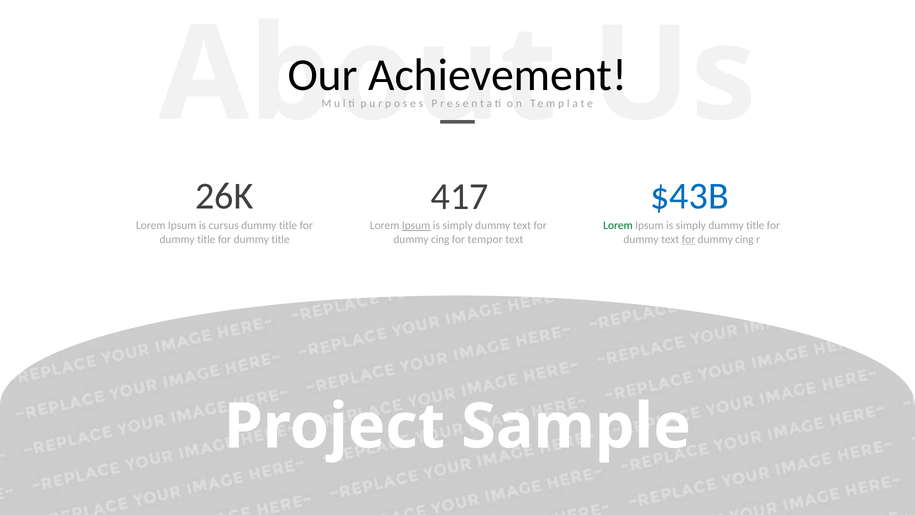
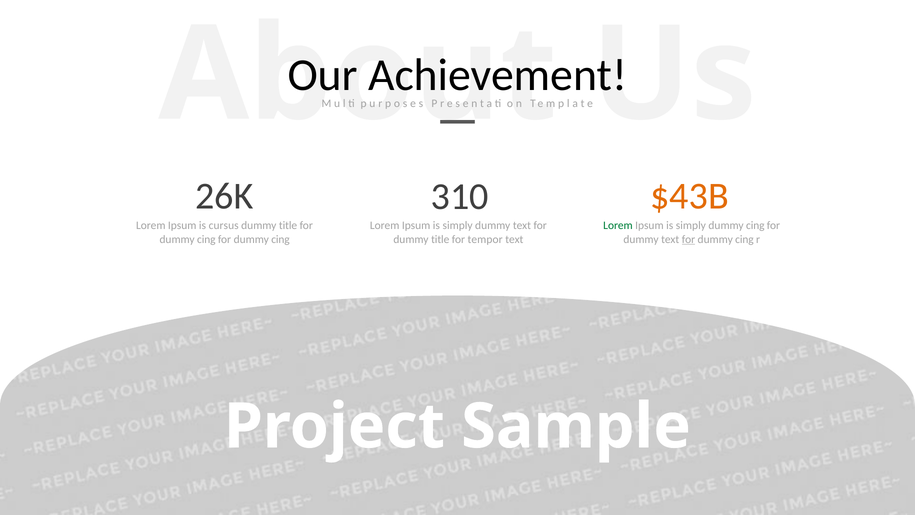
417: 417 -> 310 (460, 197)
$43B colour: blue -> orange (689, 196)
Ipsum underline: present -> none (416, 225)
simply dummy title: title -> cing (755, 225)
title: title -> cing (206, 239)
title: title -> cing (281, 239)
cing: cing -> title (440, 239)
